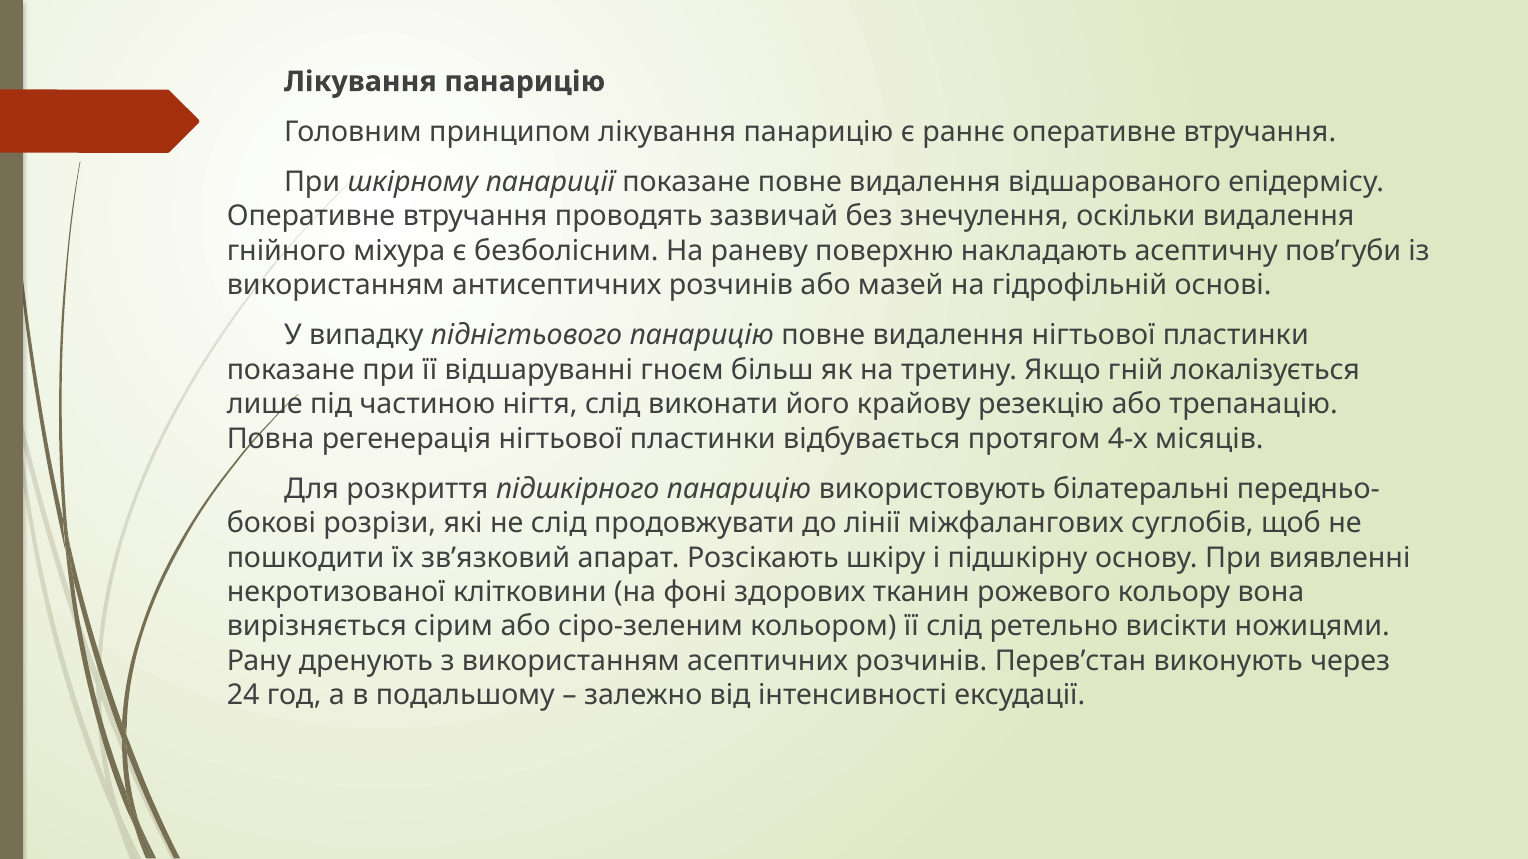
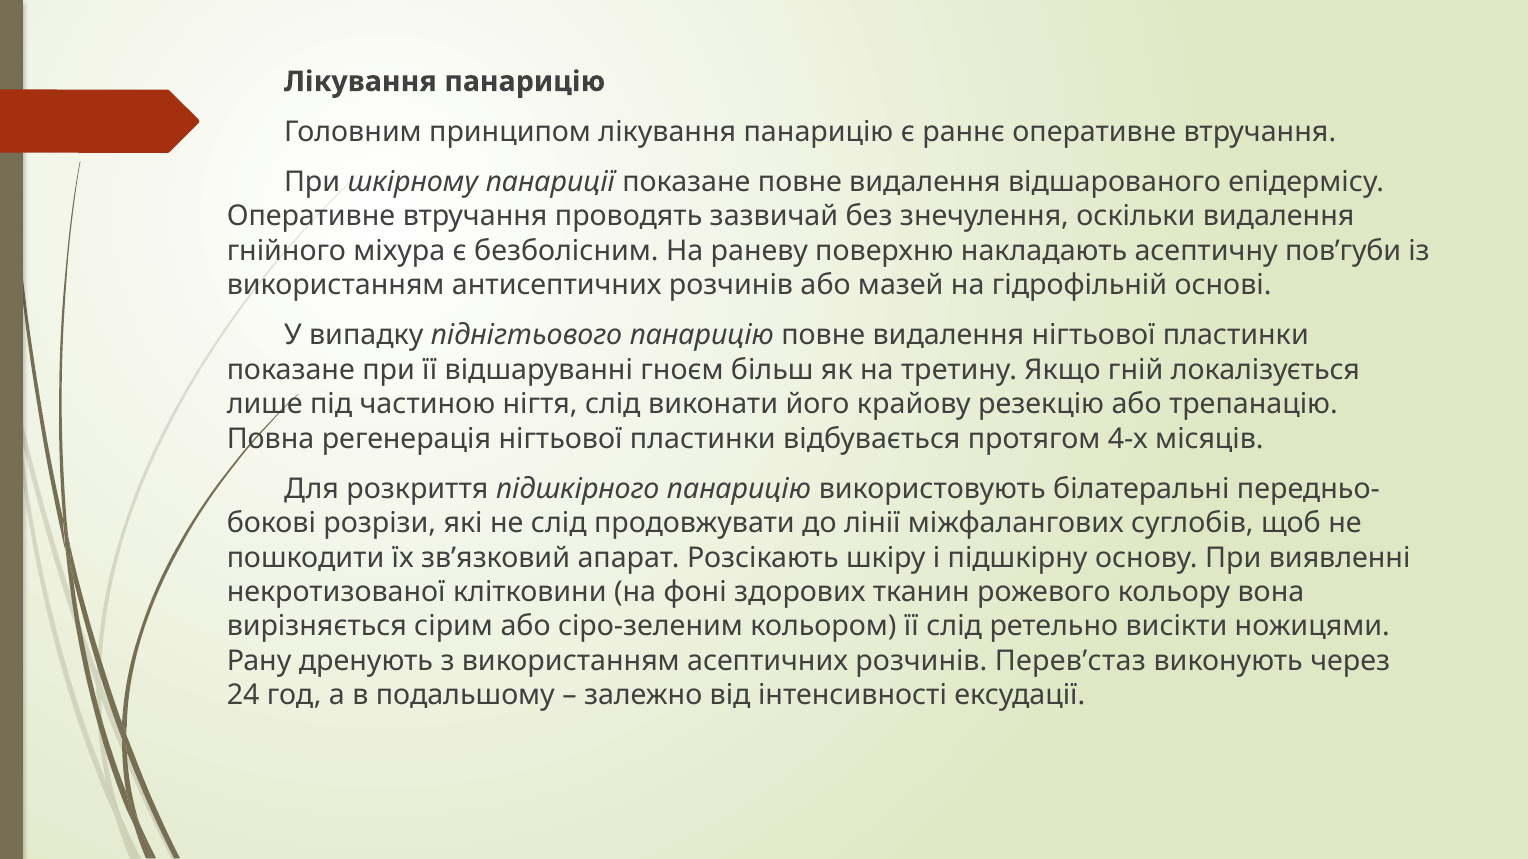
Перев’стан: Перев’стан -> Перев’стаз (1070, 661)
